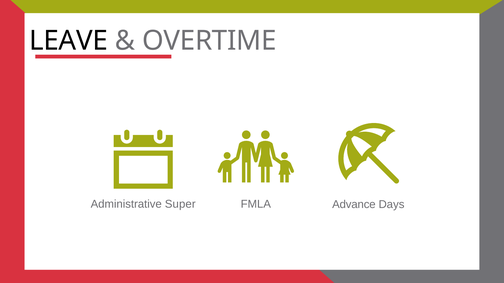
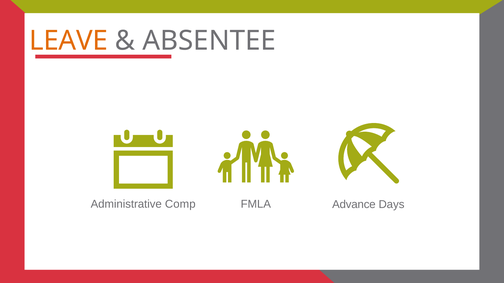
LEAVE colour: black -> orange (69, 41)
OVERTIME: OVERTIME -> ABSENTEE (209, 41)
Super: Super -> Comp (180, 204)
